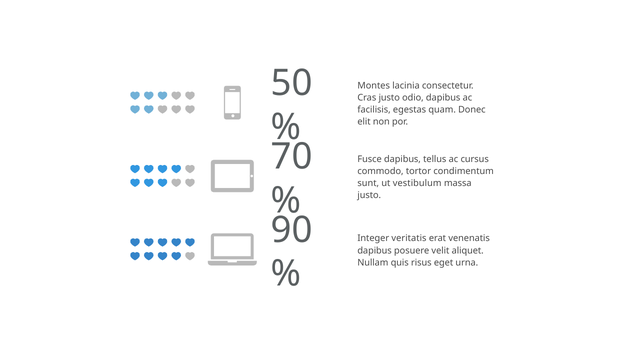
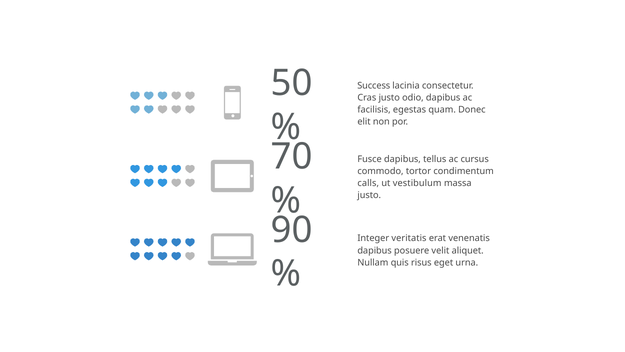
Montes: Montes -> Success (374, 86)
sunt: sunt -> calls (368, 183)
